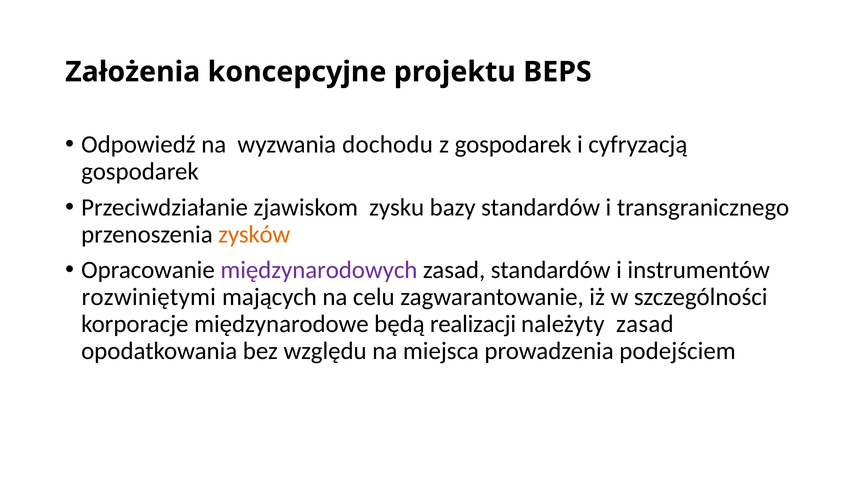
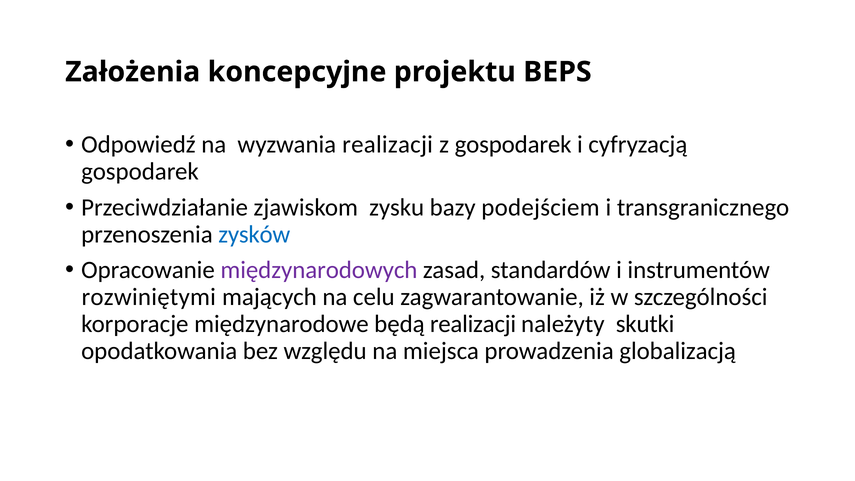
wyzwania dochodu: dochodu -> realizacji (388, 145)
bazy standardów: standardów -> podejściem (540, 207)
zysków colour: orange -> blue (254, 234)
należyty zasad: zasad -> skutki (645, 324)
podejściem: podejściem -> globalizacją (678, 351)
